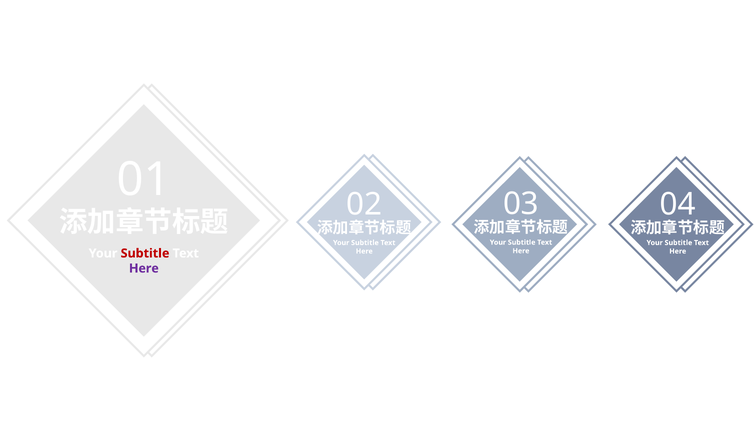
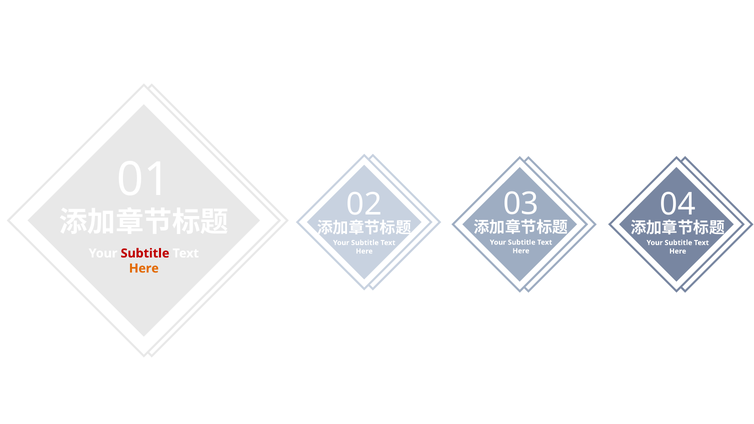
Here colour: purple -> orange (144, 268)
